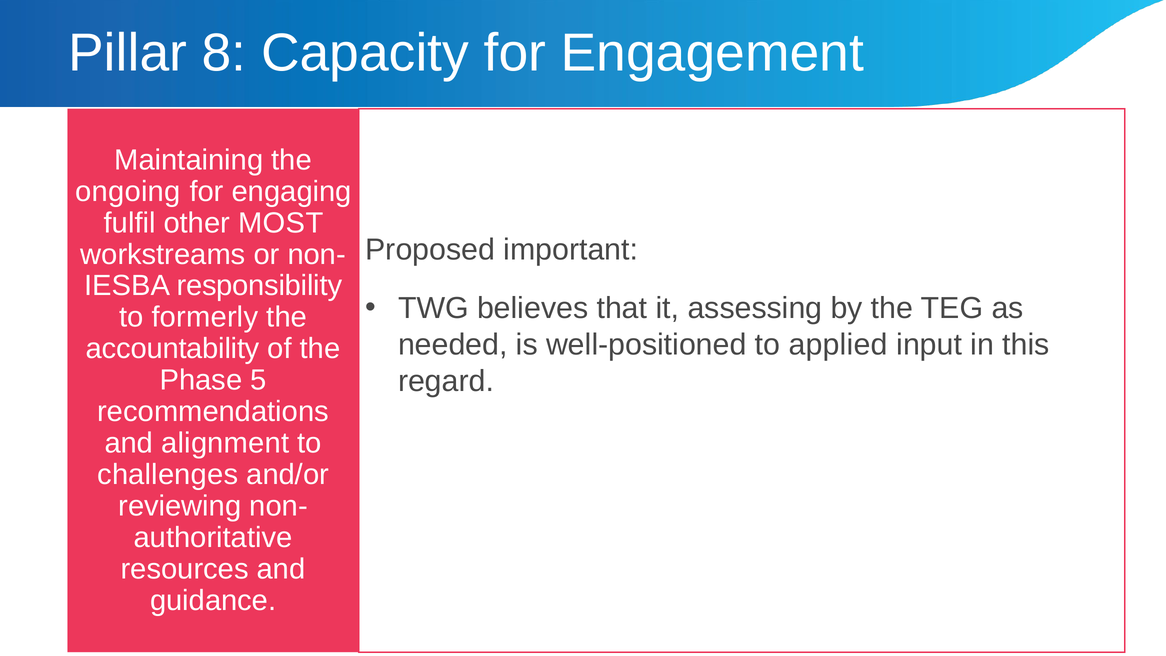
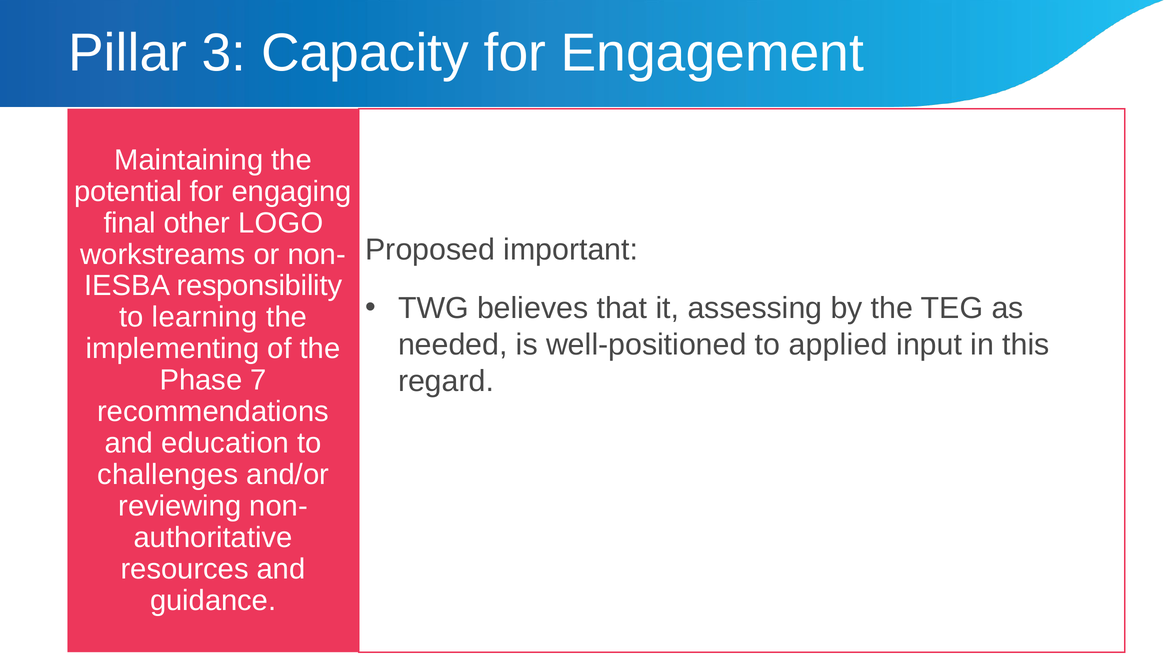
8: 8 -> 3 (224, 53)
ongoing: ongoing -> potential (128, 191)
fulfil: fulfil -> final (130, 223)
MOST: MOST -> LOGO (281, 223)
formerly: formerly -> learning (205, 317)
accountability: accountability -> implementing (173, 349)
5: 5 -> 7 (258, 380)
alignment: alignment -> education (225, 443)
